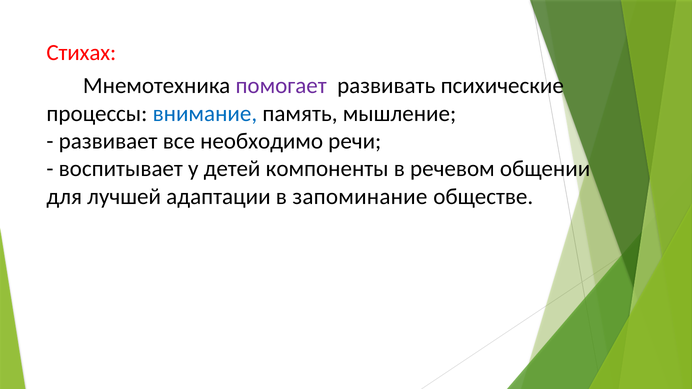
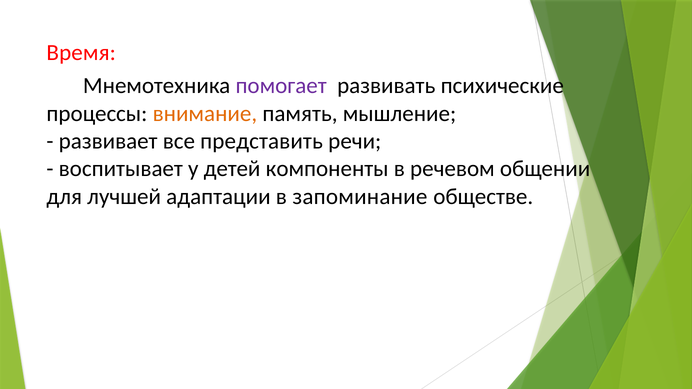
Стихах: Стихах -> Время (81, 53)
внимание colour: blue -> orange (205, 114)
необходимо: необходимо -> представить (262, 141)
